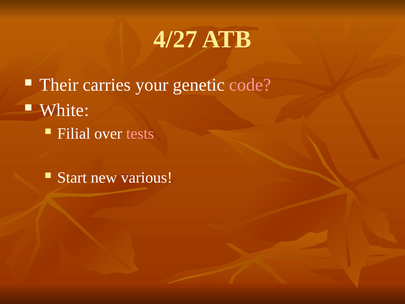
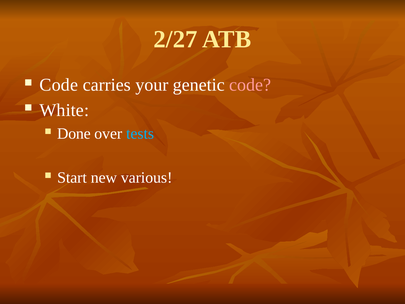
4/27: 4/27 -> 2/27 (175, 39)
Their: Their -> Code (59, 85)
Filial: Filial -> Done (74, 133)
tests colour: pink -> light blue (140, 133)
